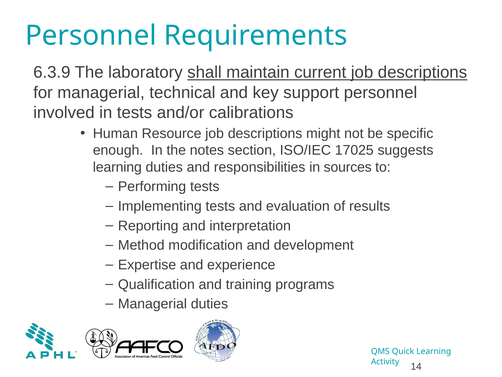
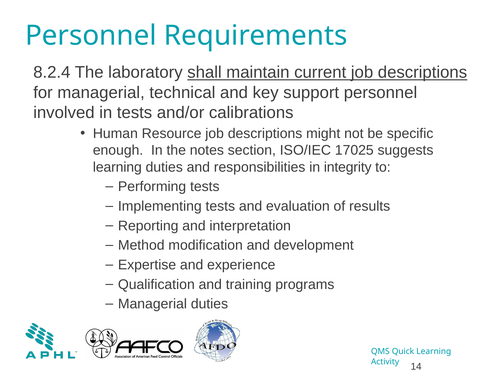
6.3.9: 6.3.9 -> 8.2.4 (52, 72)
sources: sources -> integrity (348, 167)
